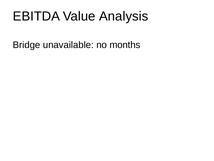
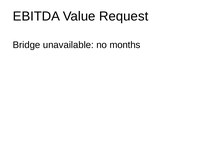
Analysis: Analysis -> Request (124, 16)
